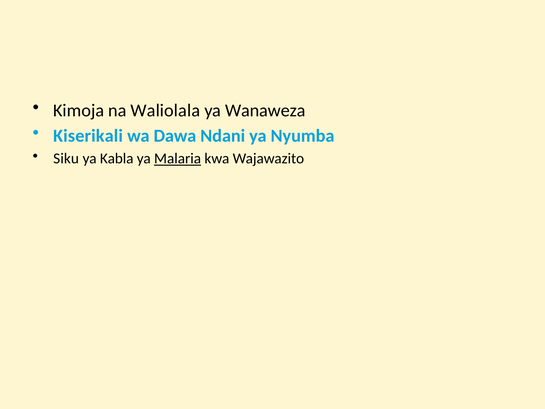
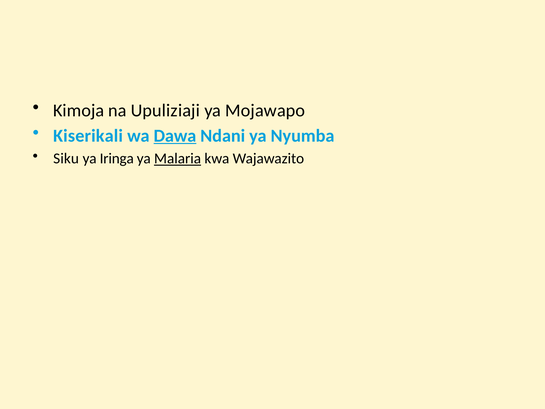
Waliolala: Waliolala -> Upuliziaji (165, 110)
Wanaweza: Wanaweza -> Mojawapo (265, 110)
Dawa underline: none -> present (175, 136)
Kabla: Kabla -> Iringa (117, 159)
